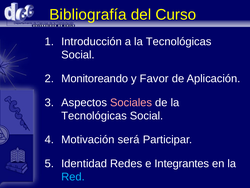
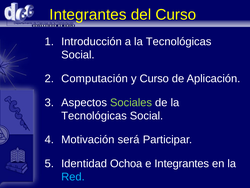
Bibliografía: Bibliografía -> Integrantes (88, 15)
Monitoreando: Monitoreando -> Computación (95, 79)
y Favor: Favor -> Curso (154, 79)
Sociales colour: pink -> light green (131, 102)
Redes: Redes -> Ochoa (126, 163)
